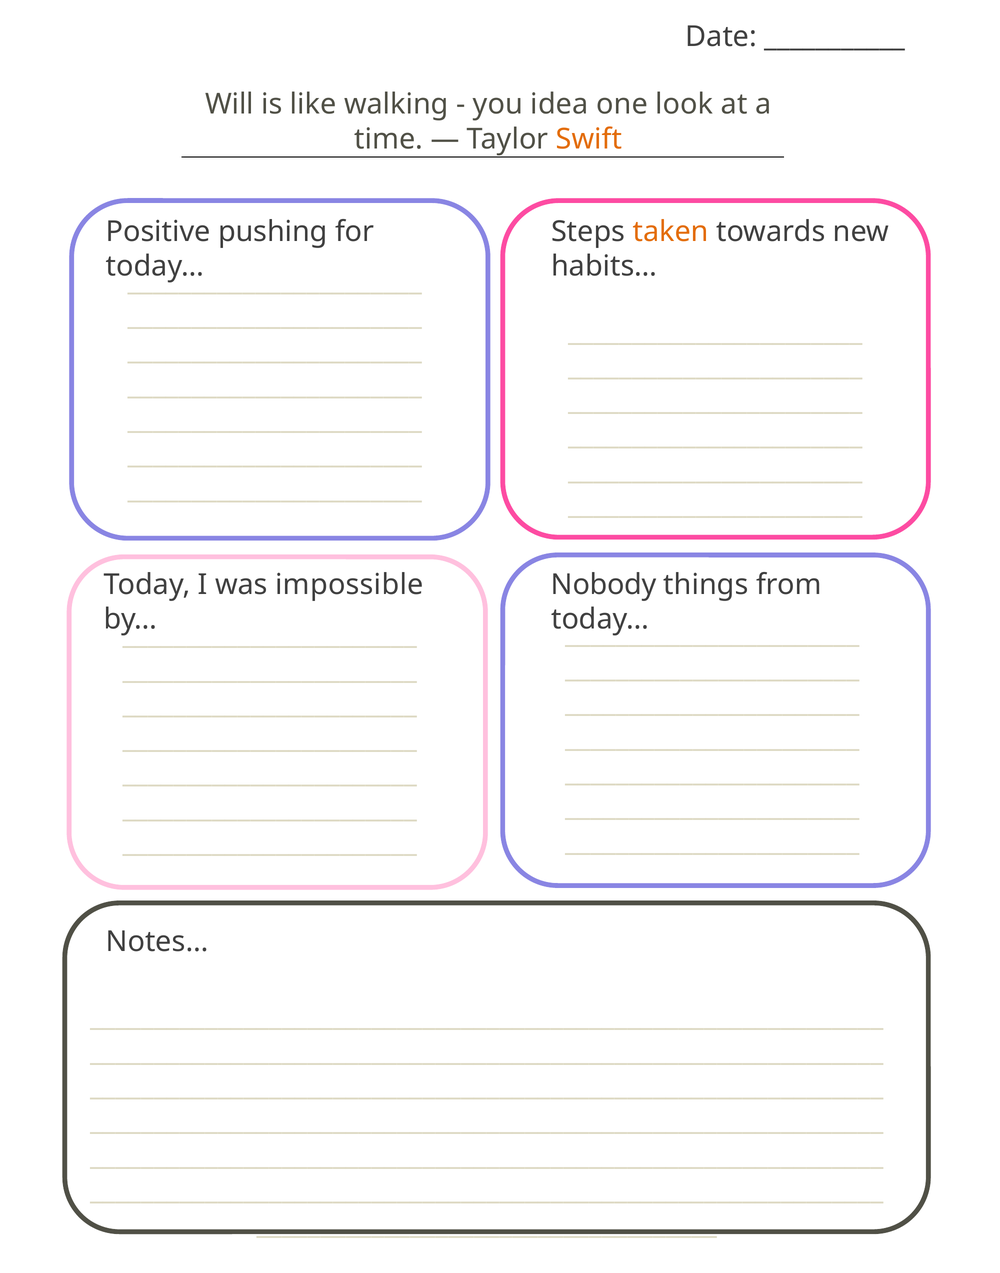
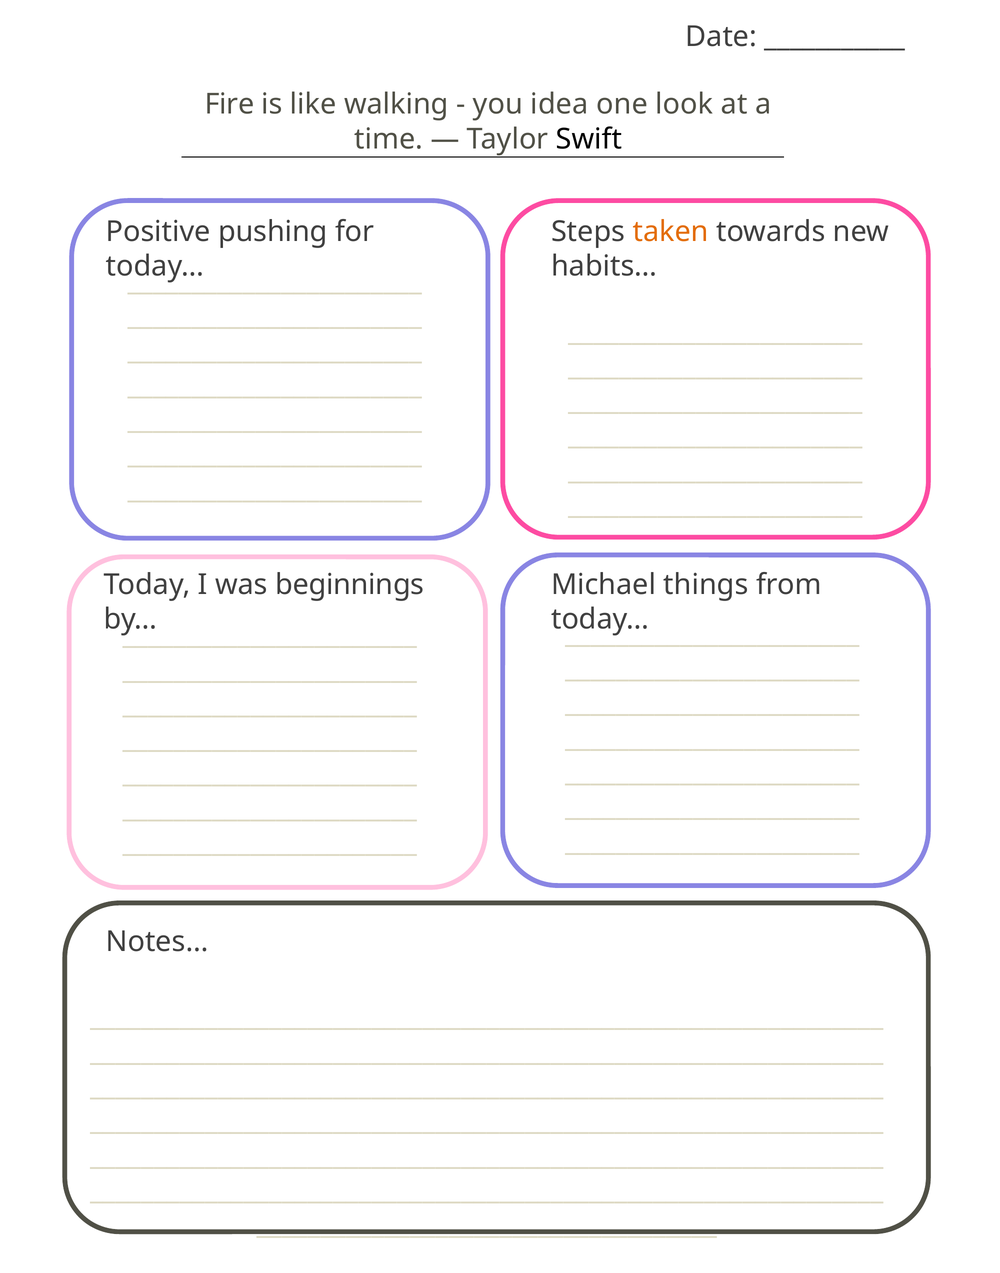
Will: Will -> Fire (229, 104)
Swift colour: orange -> black (589, 139)
impossible: impossible -> beginnings (350, 584)
Nobody: Nobody -> Michael (604, 584)
